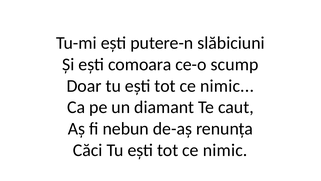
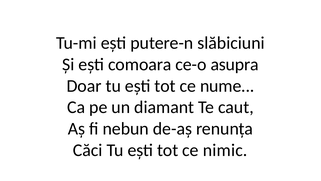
scump: scump -> asupra (235, 64)
nimic: nimic -> nume (227, 86)
